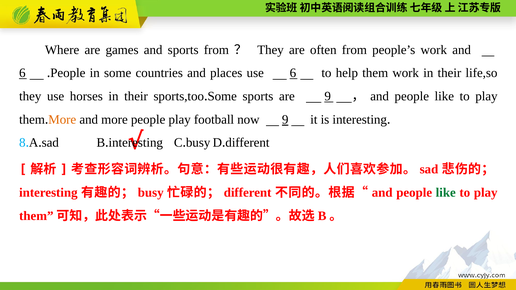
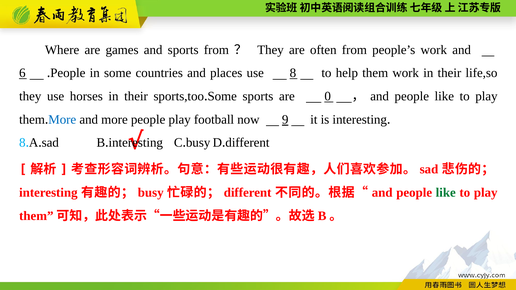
use 6: 6 -> 8 (293, 73)
are 9: 9 -> 0 (328, 96)
More colour: orange -> blue (62, 120)
